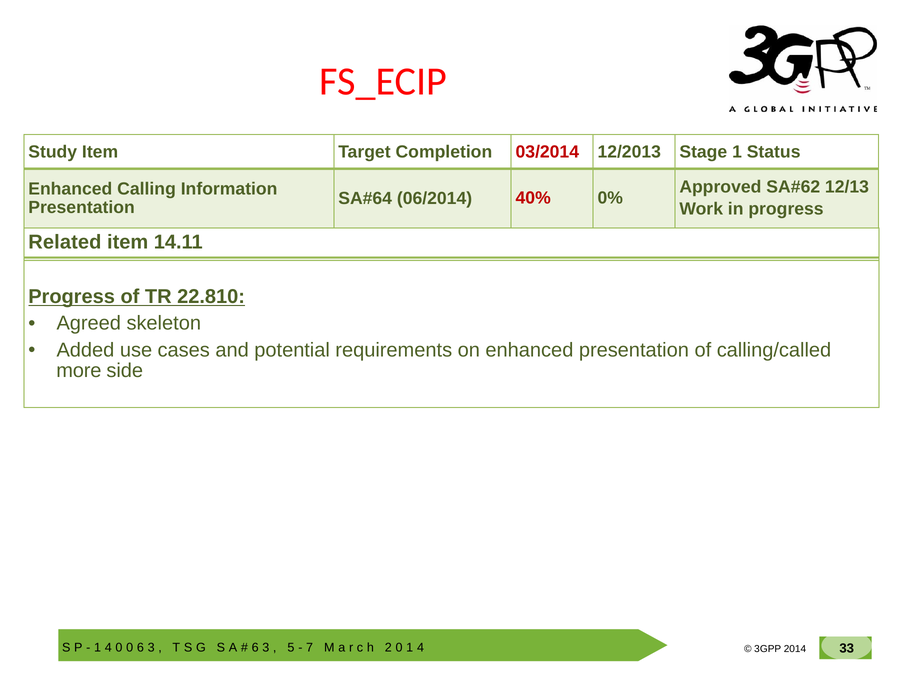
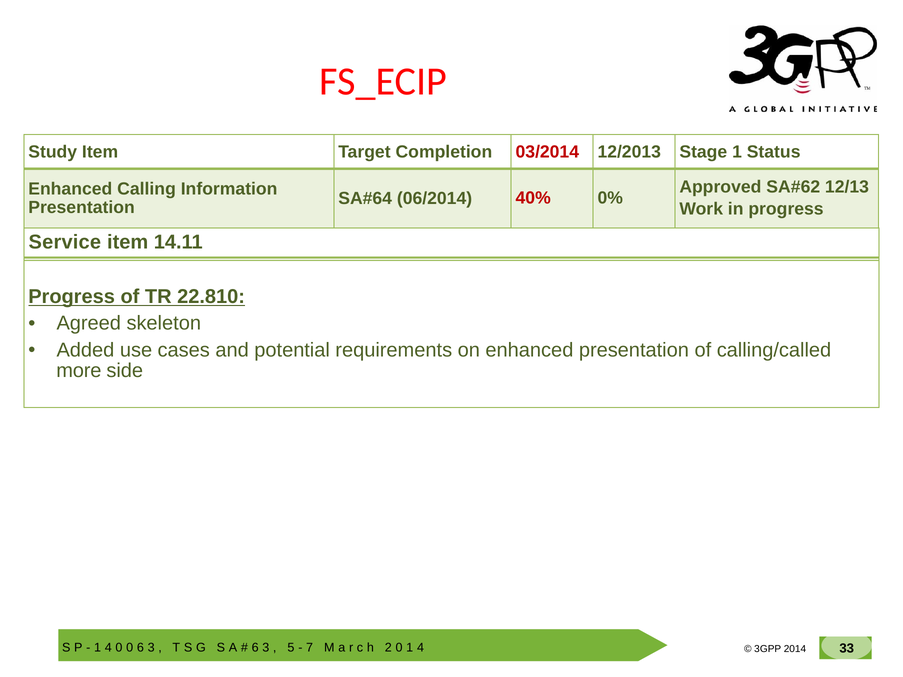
Related: Related -> Service (65, 242)
